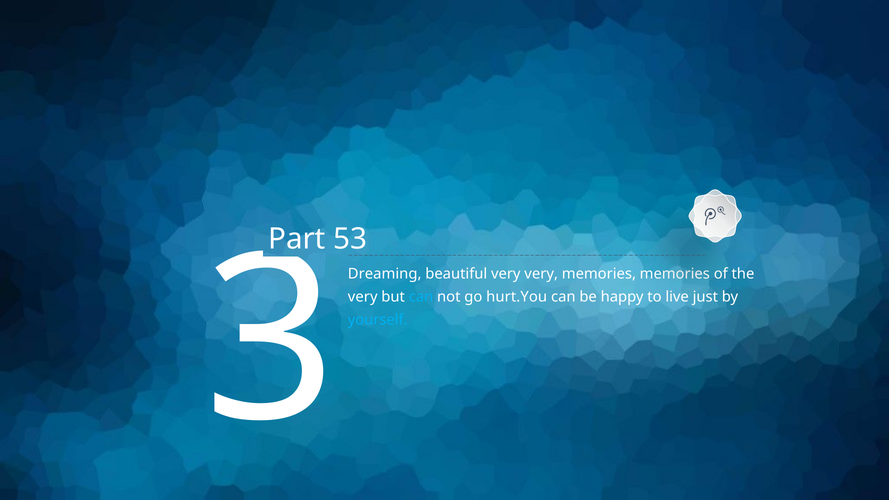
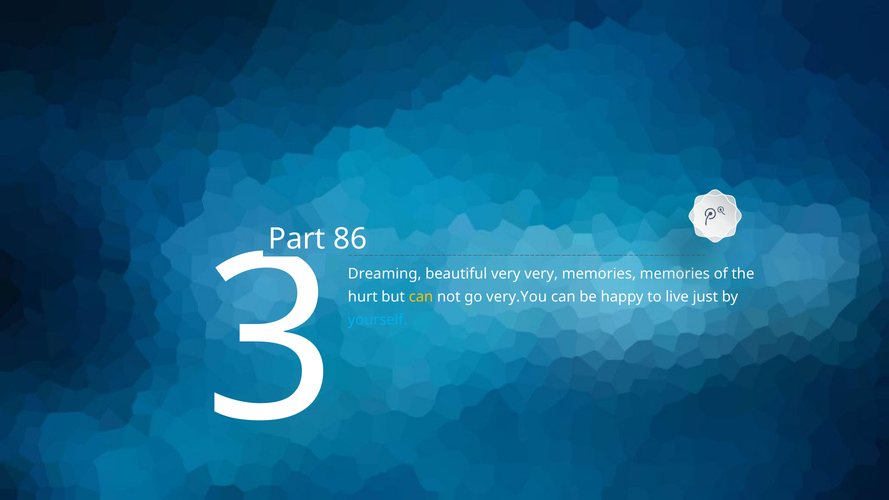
53: 53 -> 86 (350, 239)
very: very -> hurt (363, 297)
can colour: light blue -> yellow (421, 297)
hurt.You: hurt.You -> very.You (517, 297)
